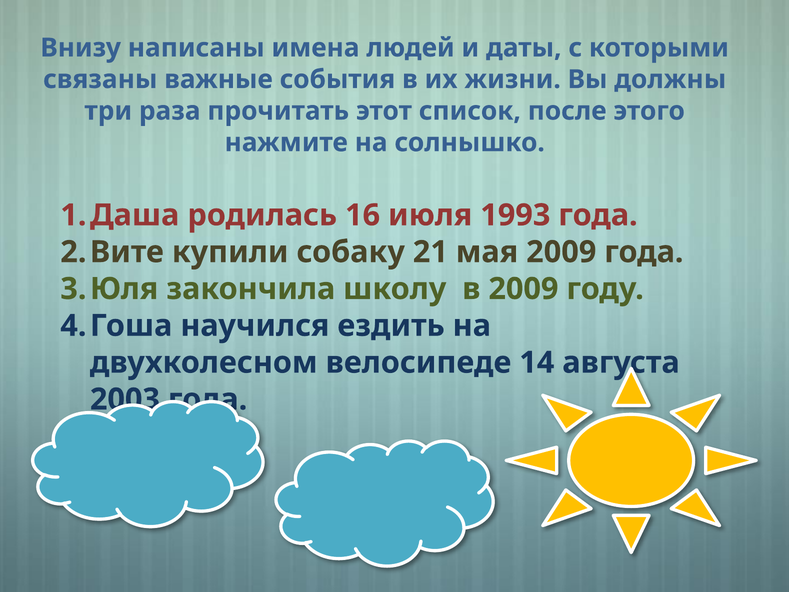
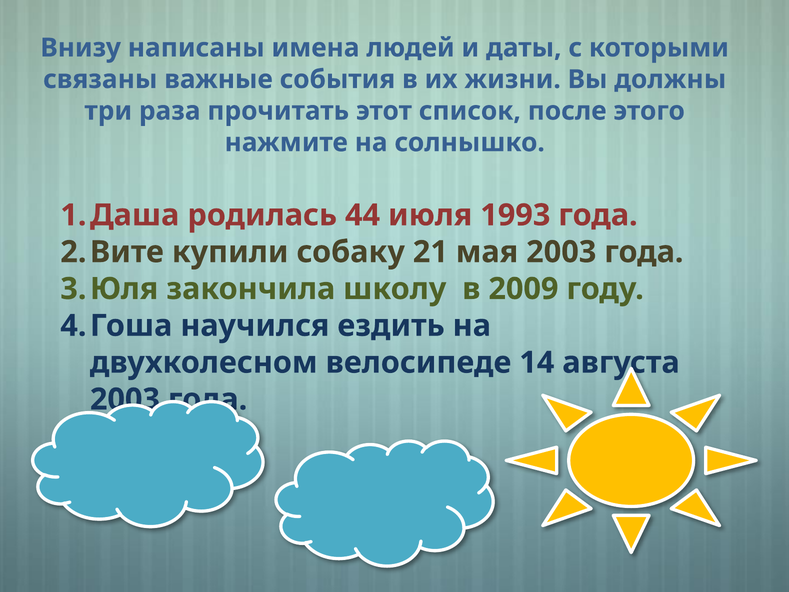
16: 16 -> 44 (363, 215)
мая 2009: 2009 -> 2003 (561, 252)
